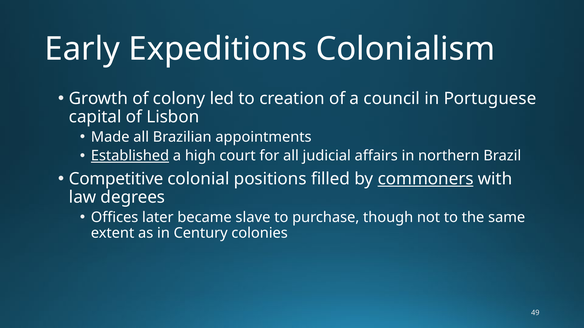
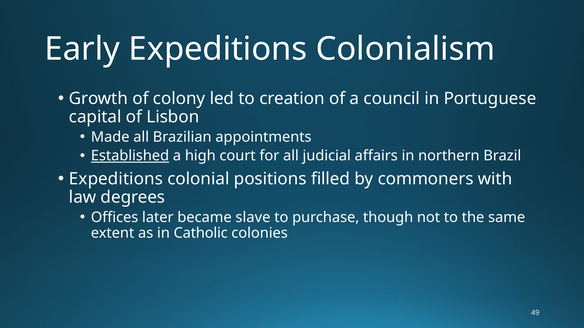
Competitive: Competitive -> Expeditions (116, 179)
commoners underline: present -> none (426, 179)
Century: Century -> Catholic (201, 234)
